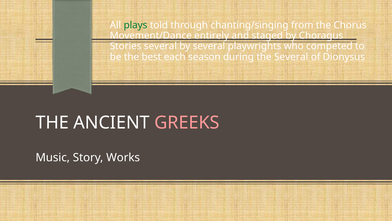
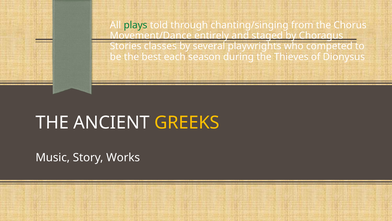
Stories several: several -> classes (160, 46)
the Several: Several -> Thieves (291, 57)
GREEKS colour: pink -> yellow (187, 123)
